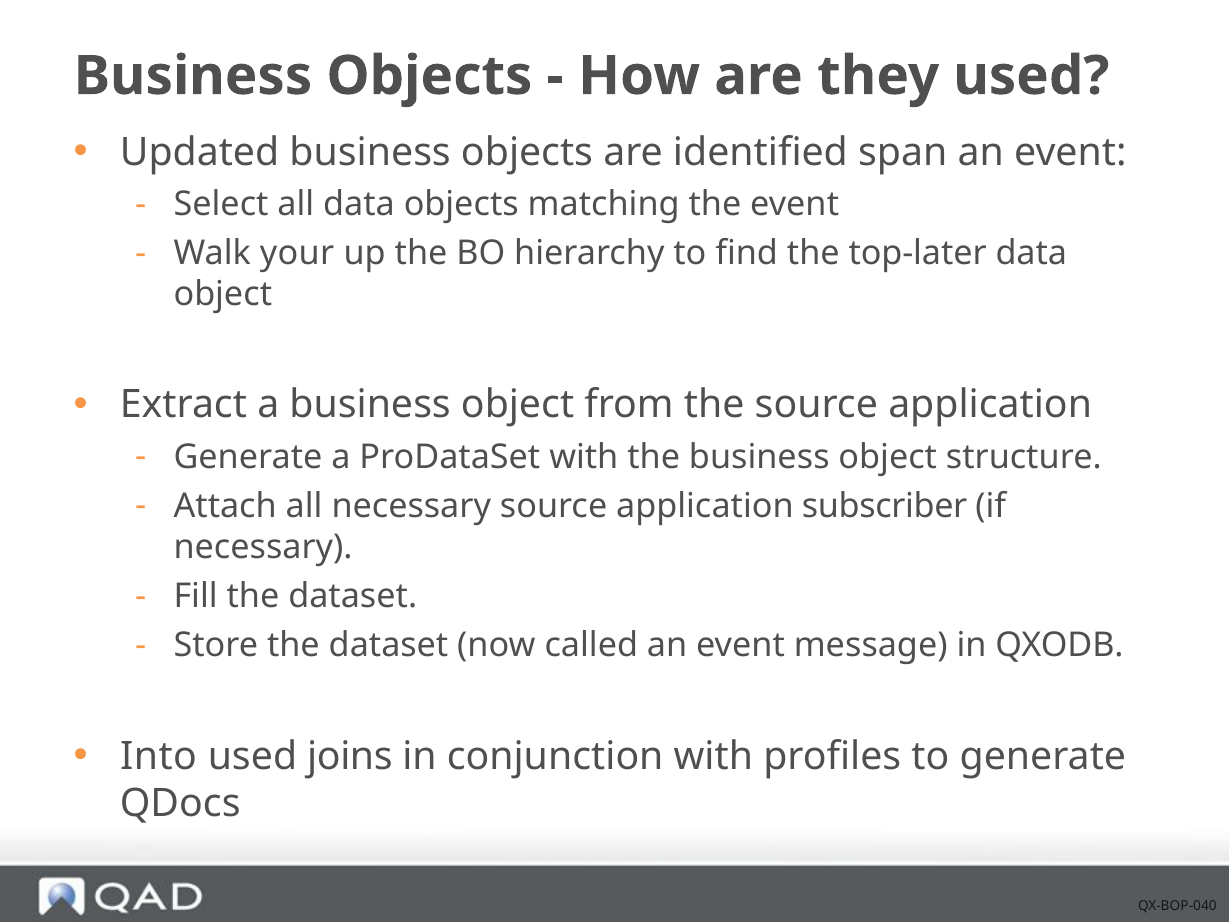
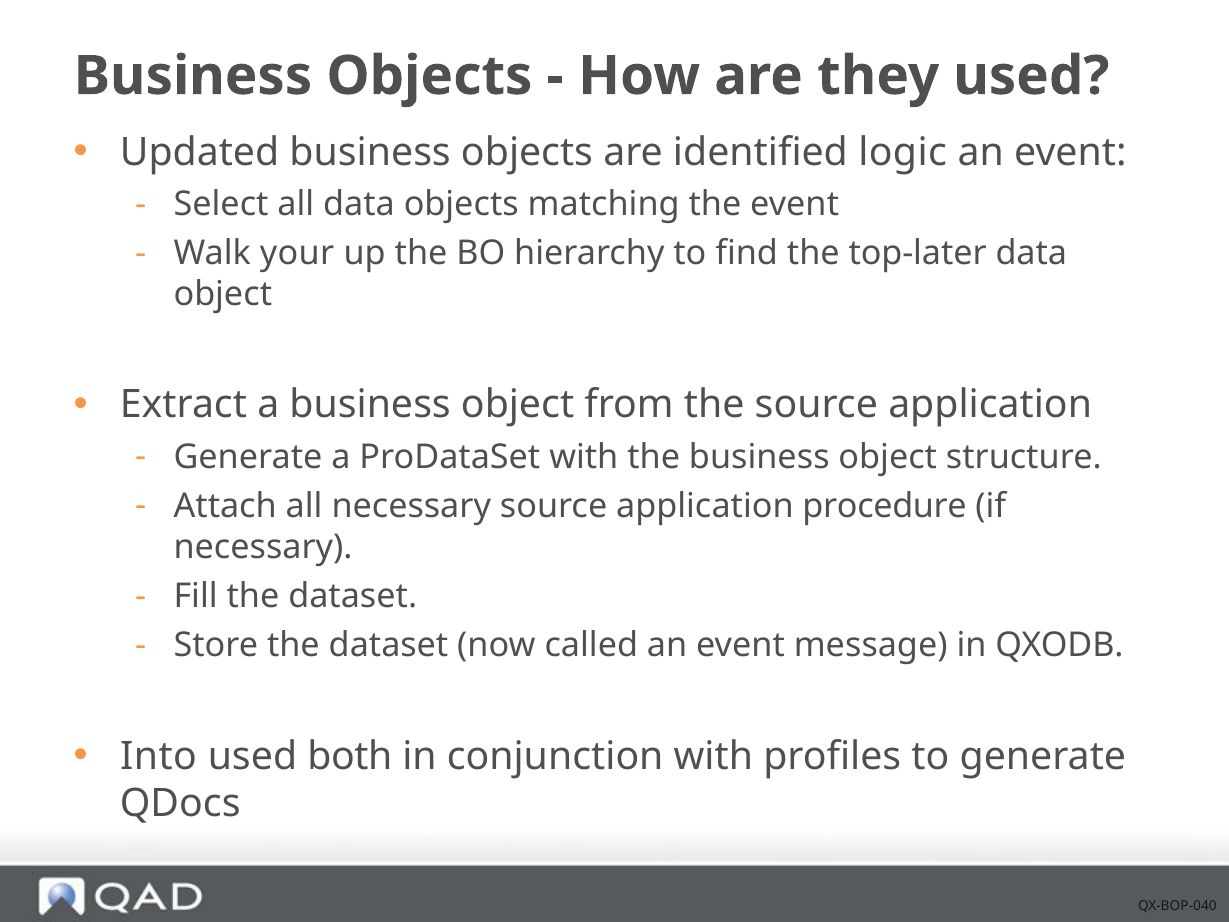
span: span -> logic (903, 152)
subscriber: subscriber -> procedure (885, 506)
joins: joins -> both (350, 756)
